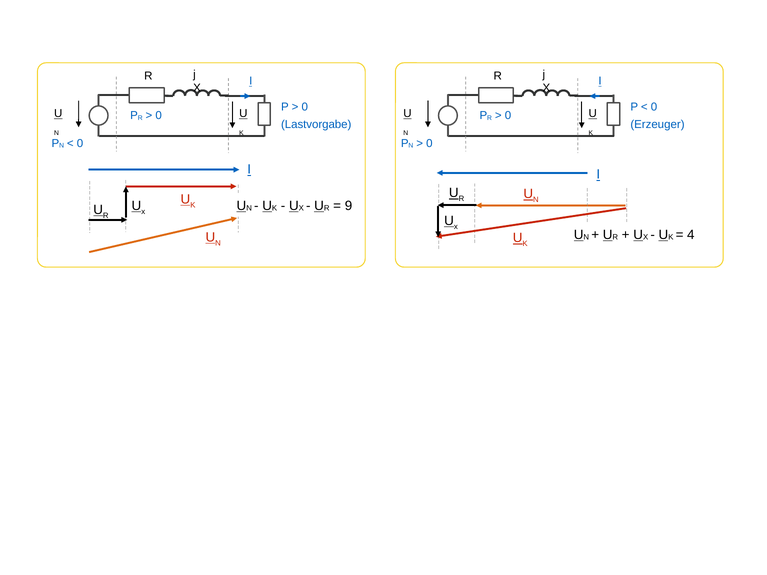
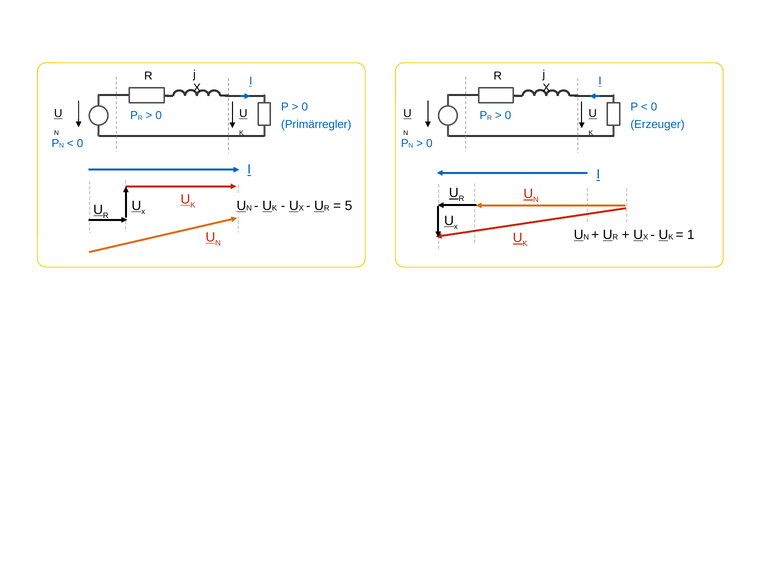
Lastvorgabe: Lastvorgabe -> Primärregler (316, 124)
9: 9 -> 5 (349, 206)
4: 4 -> 1 (691, 235)
